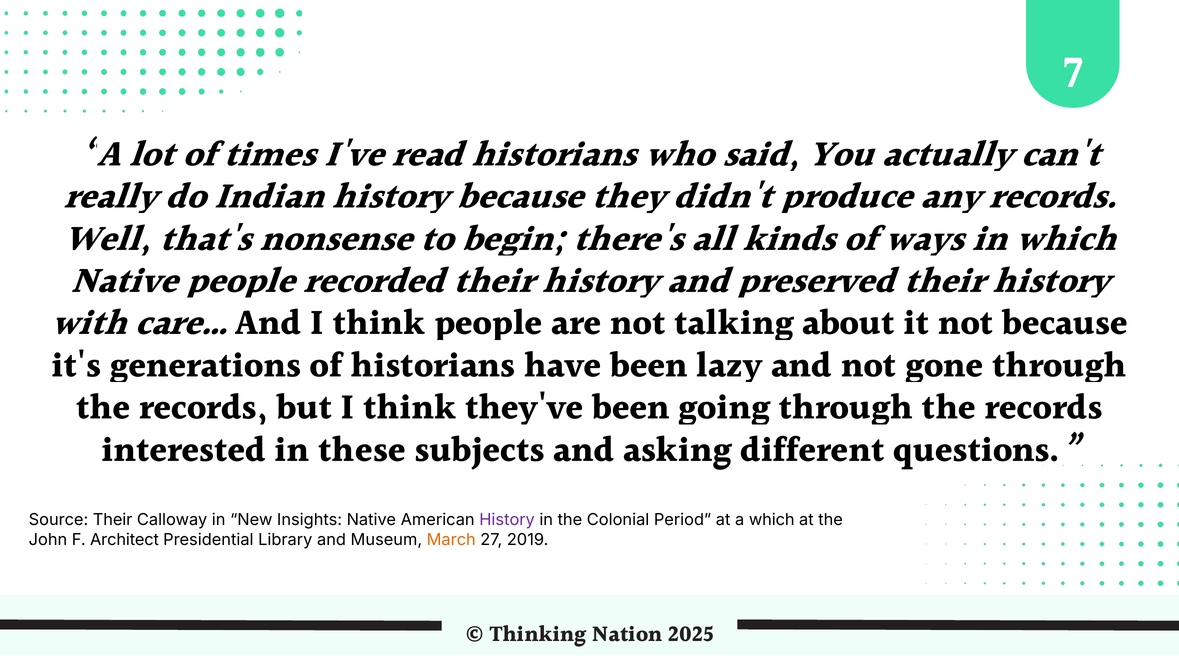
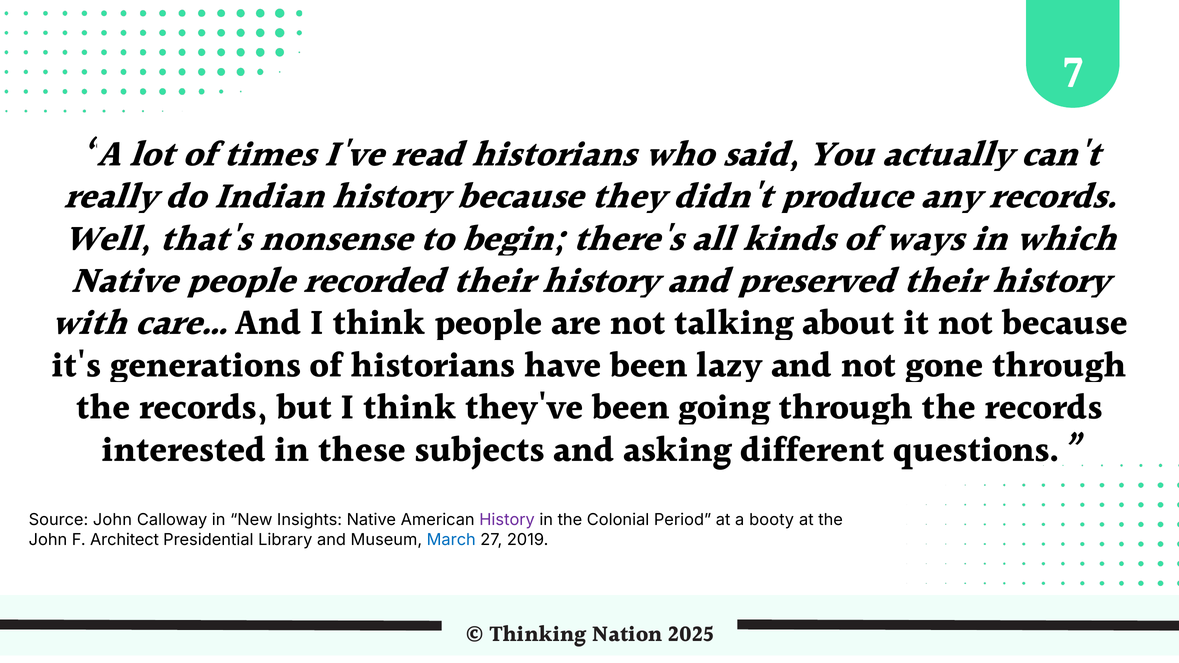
Source Their: Their -> John (112, 520)
a which: which -> booty (772, 520)
March colour: orange -> blue (451, 540)
